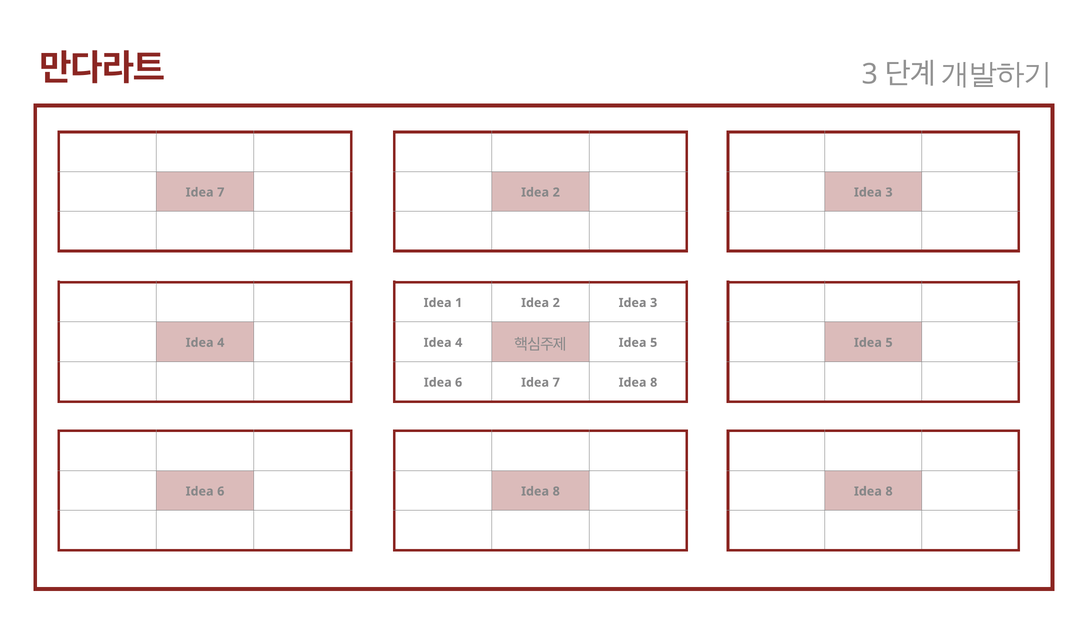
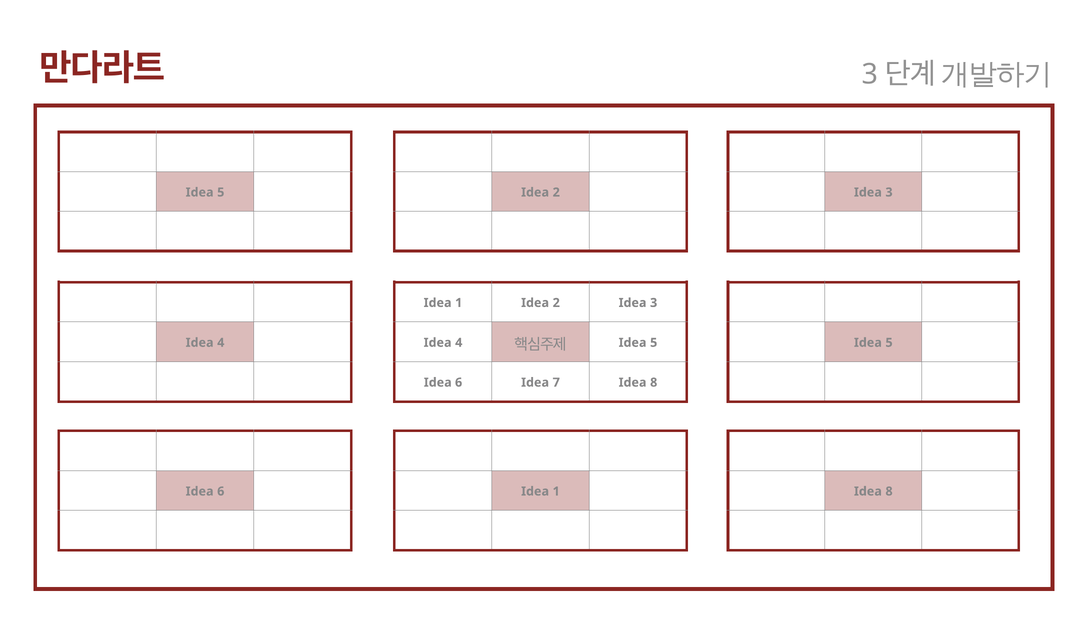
7: 7 -> 5 (221, 192)
8: 8 -> 1 (556, 491)
